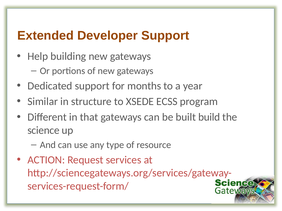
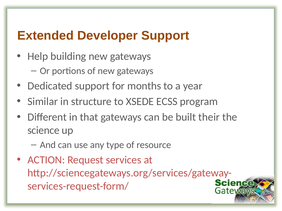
build: build -> their (209, 117)
